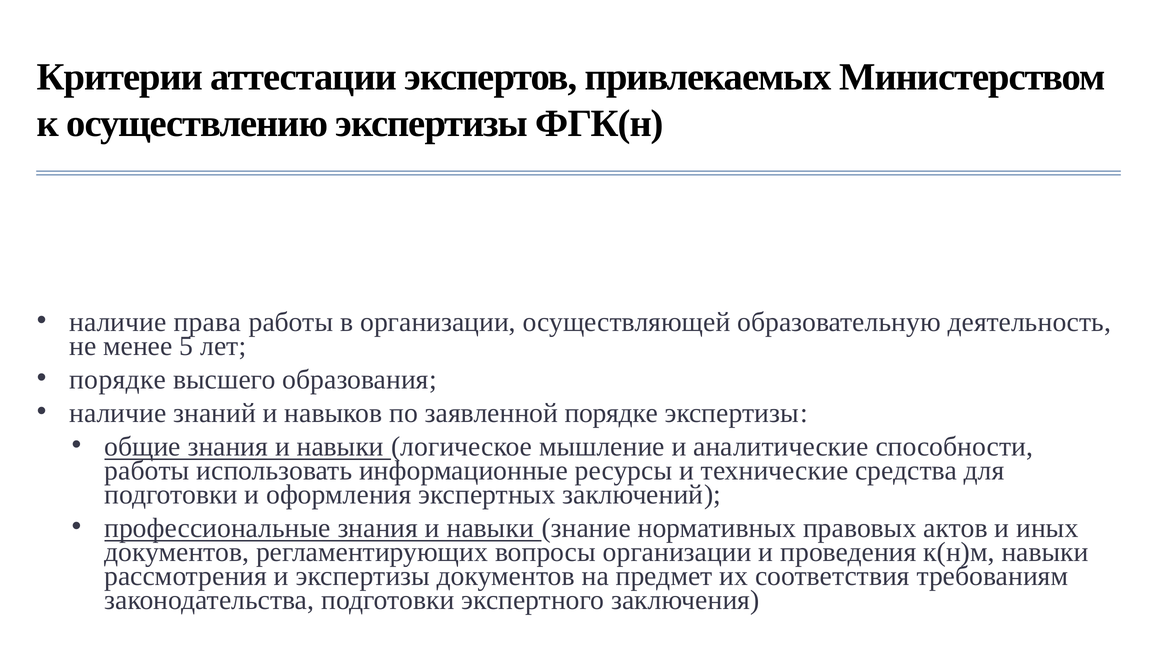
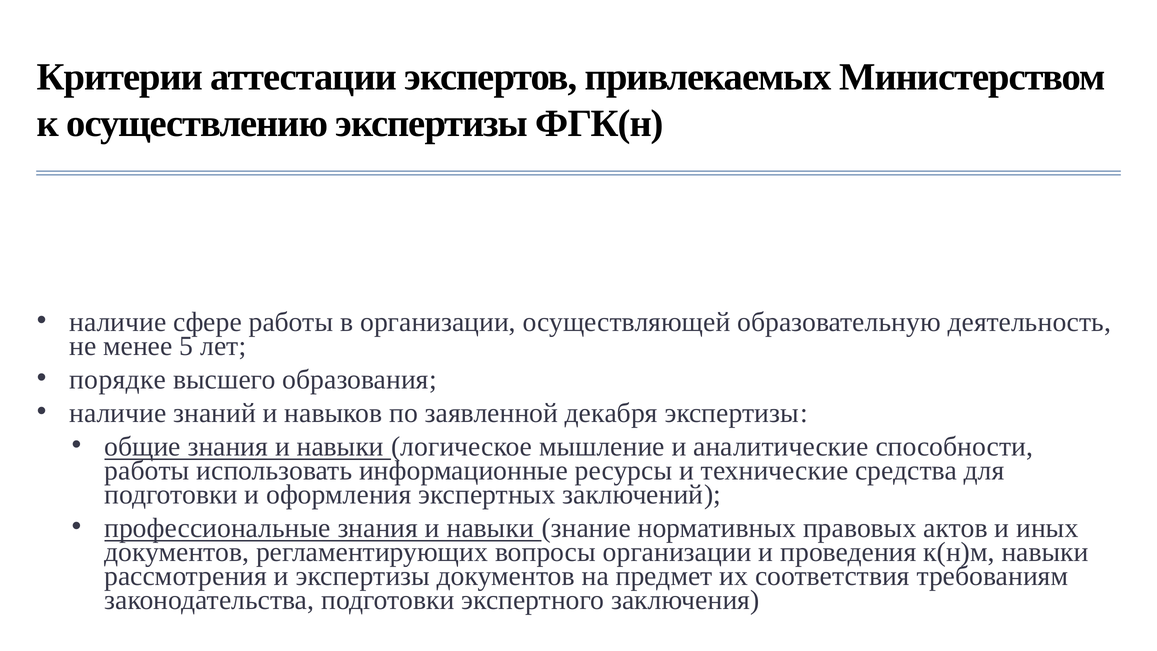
права: права -> сфере (208, 322)
заявленной порядке: порядке -> декабря (611, 413)
